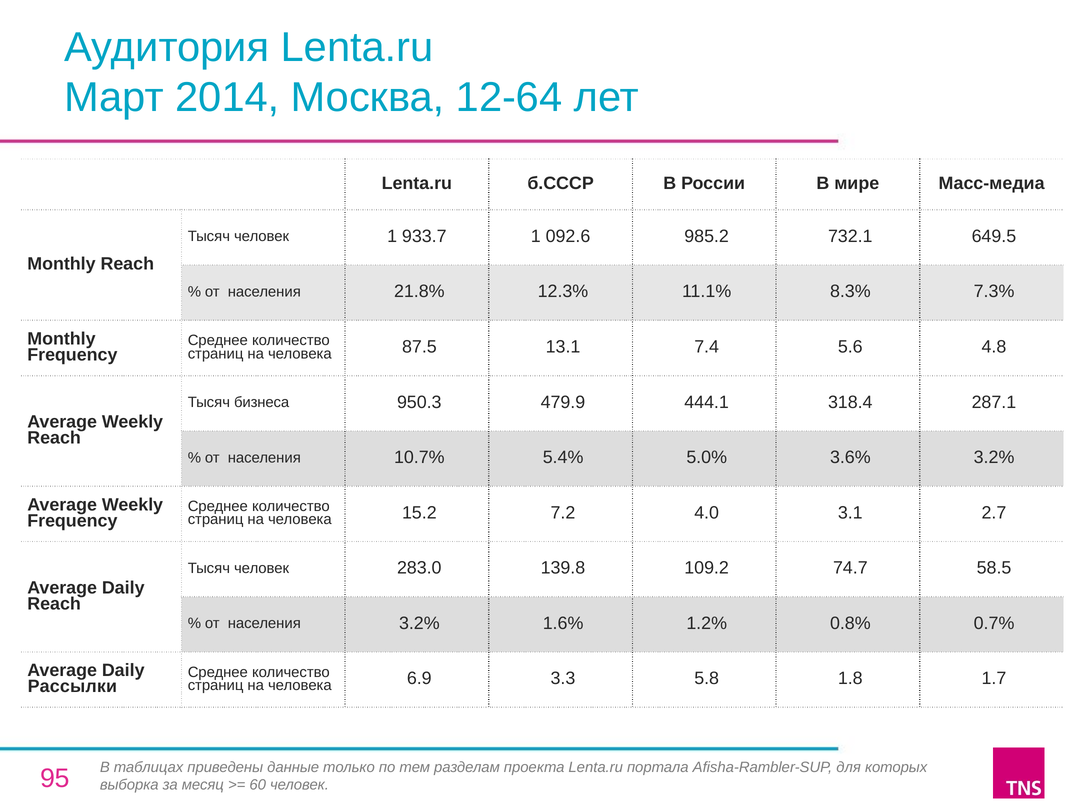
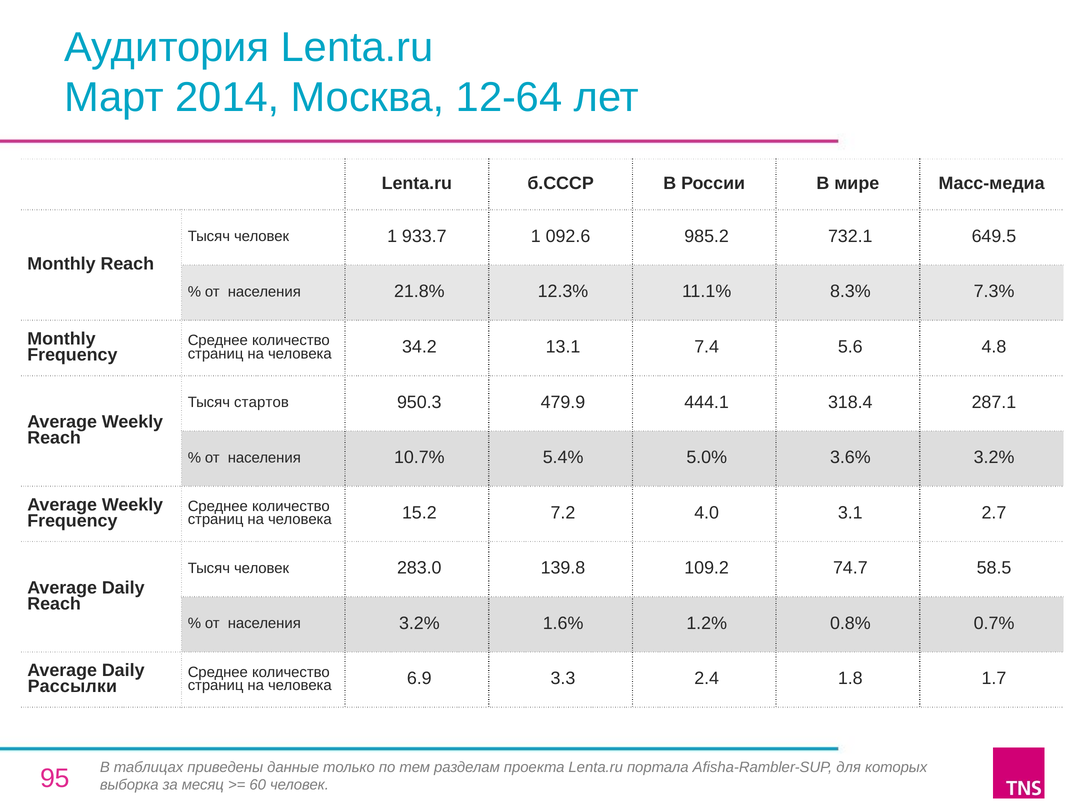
87.5: 87.5 -> 34.2 (419, 347)
бизнеса: бизнеса -> стартов (261, 402)
5.8: 5.8 -> 2.4 (707, 679)
